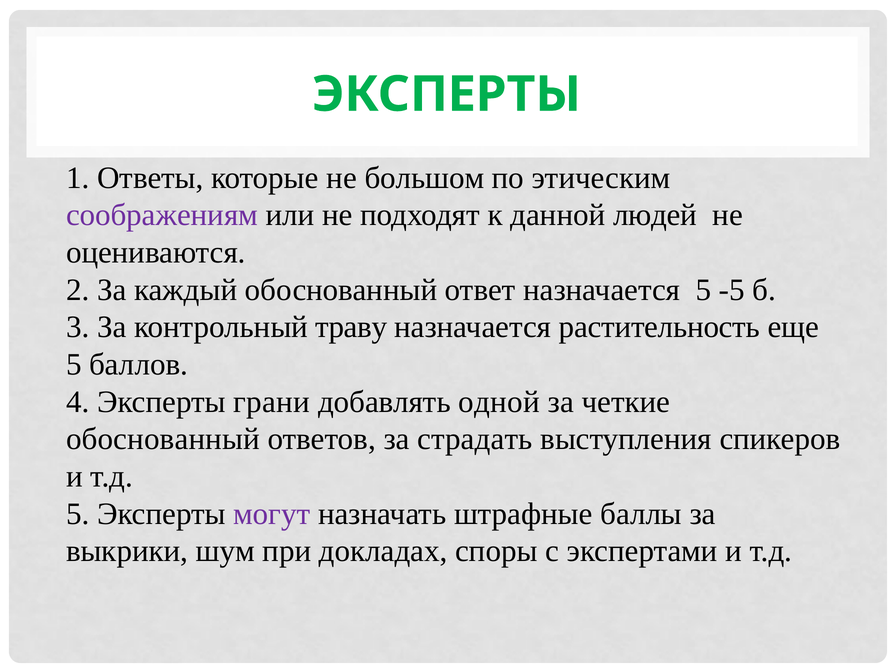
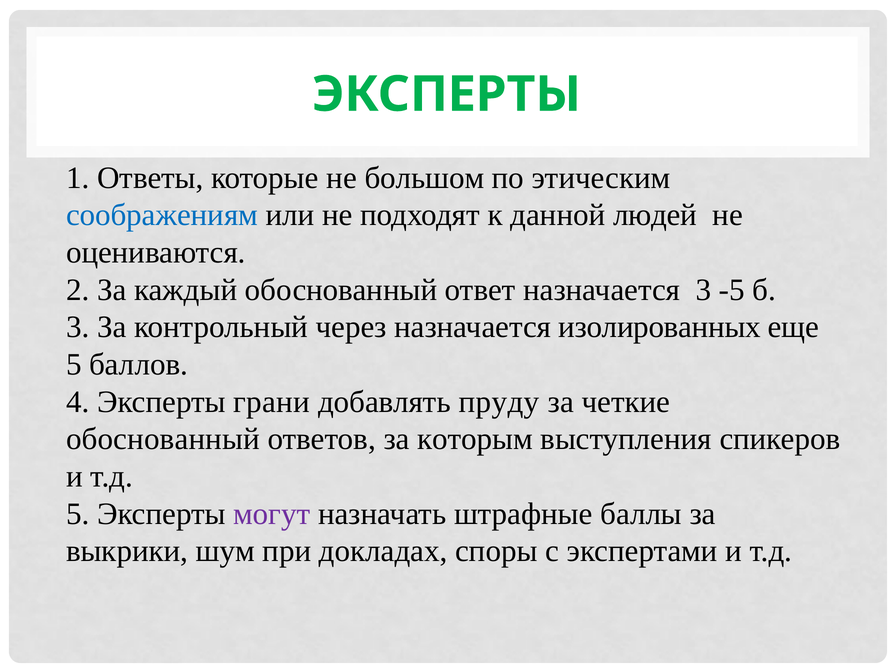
соображениям colour: purple -> blue (162, 215)
назначается 5: 5 -> 3 (703, 290)
траву: траву -> через (351, 327)
растительность: растительность -> изолированных (660, 327)
одной: одной -> пруду (499, 402)
страдать: страдать -> которым (475, 439)
